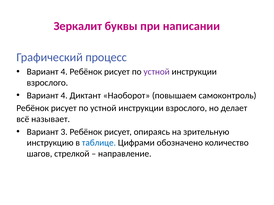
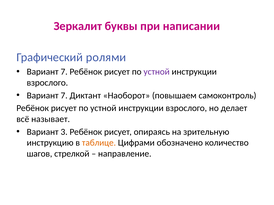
процесс: процесс -> ролями (106, 57)
4: 4 -> 7 (64, 72)
4: 4 -> 7 (64, 96)
таблице colour: blue -> orange (99, 143)
